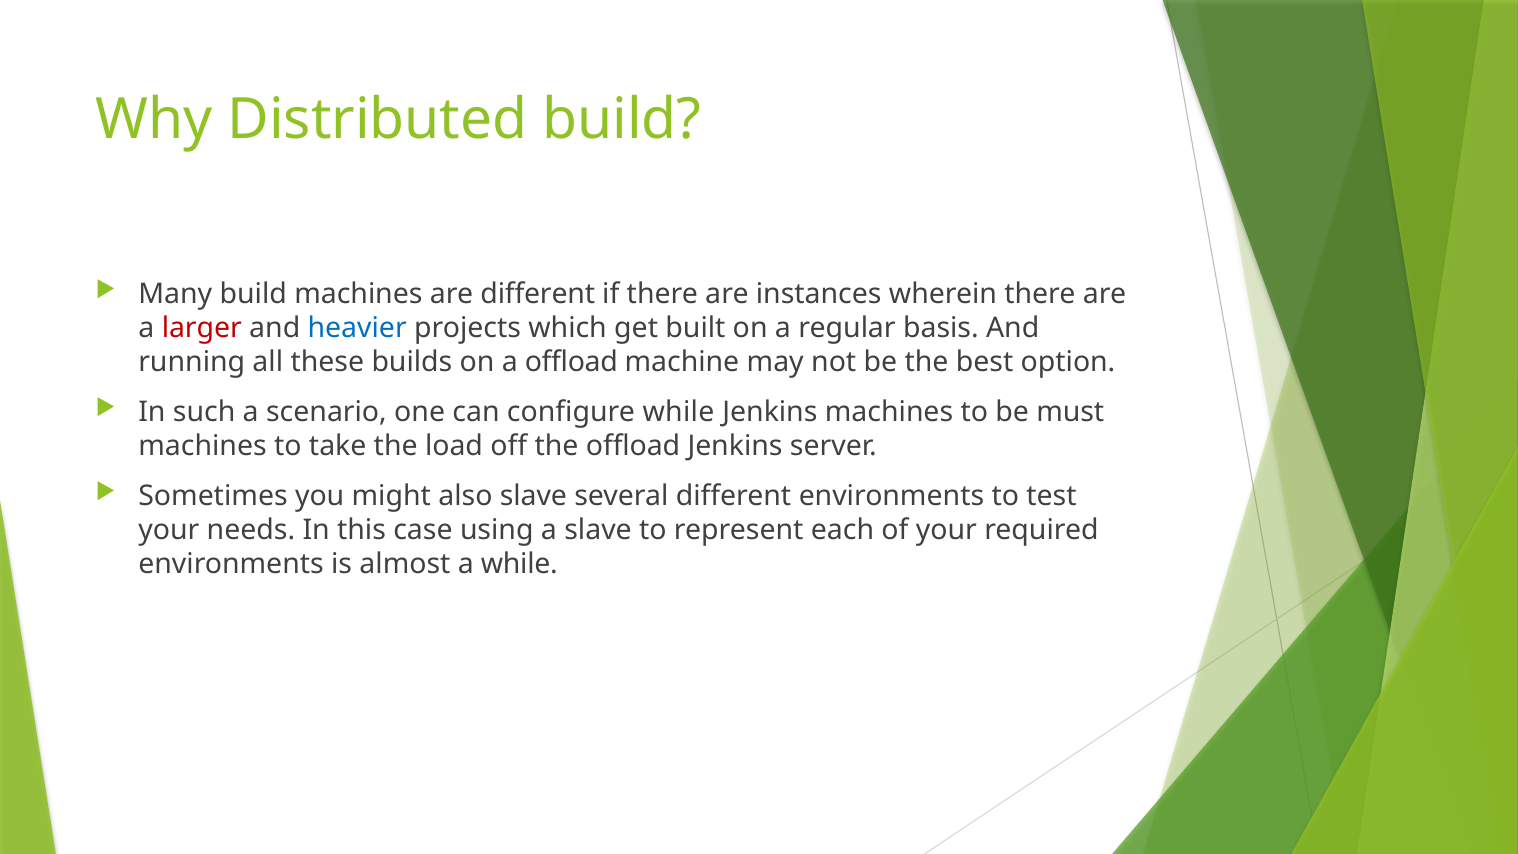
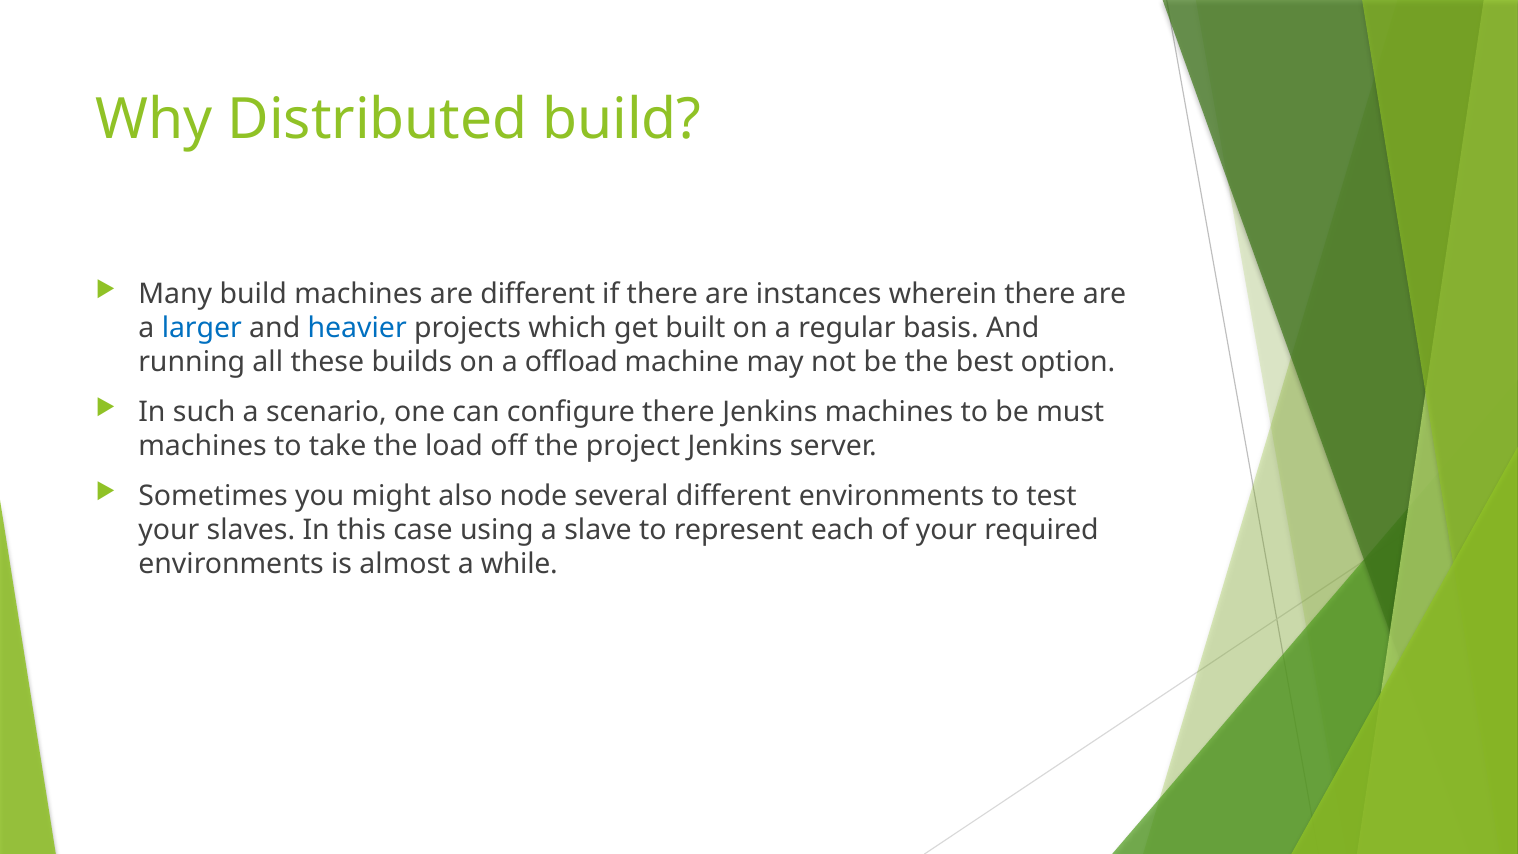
larger colour: red -> blue (202, 328)
configure while: while -> there (678, 412)
the offload: offload -> project (633, 446)
also slave: slave -> node (533, 496)
needs: needs -> slaves (251, 530)
